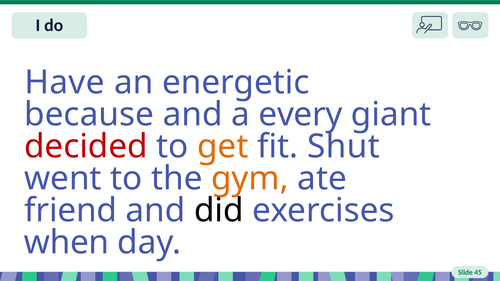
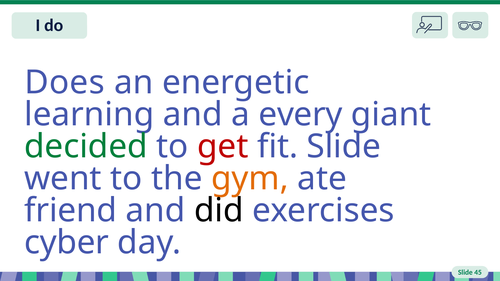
Have: Have -> Does (65, 83)
because: because -> learning (89, 115)
decided colour: red -> green (86, 147)
get colour: orange -> red (223, 147)
fit Shut: Shut -> Slide (344, 147)
when: when -> cyber (67, 243)
